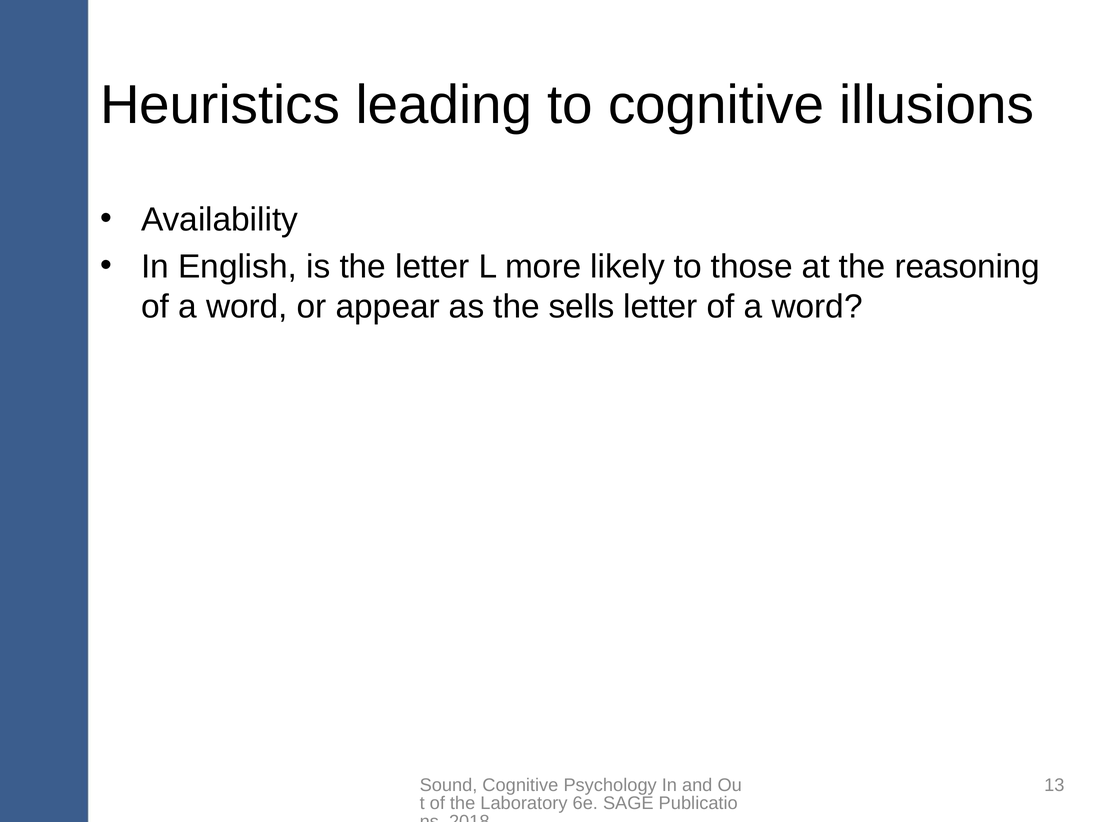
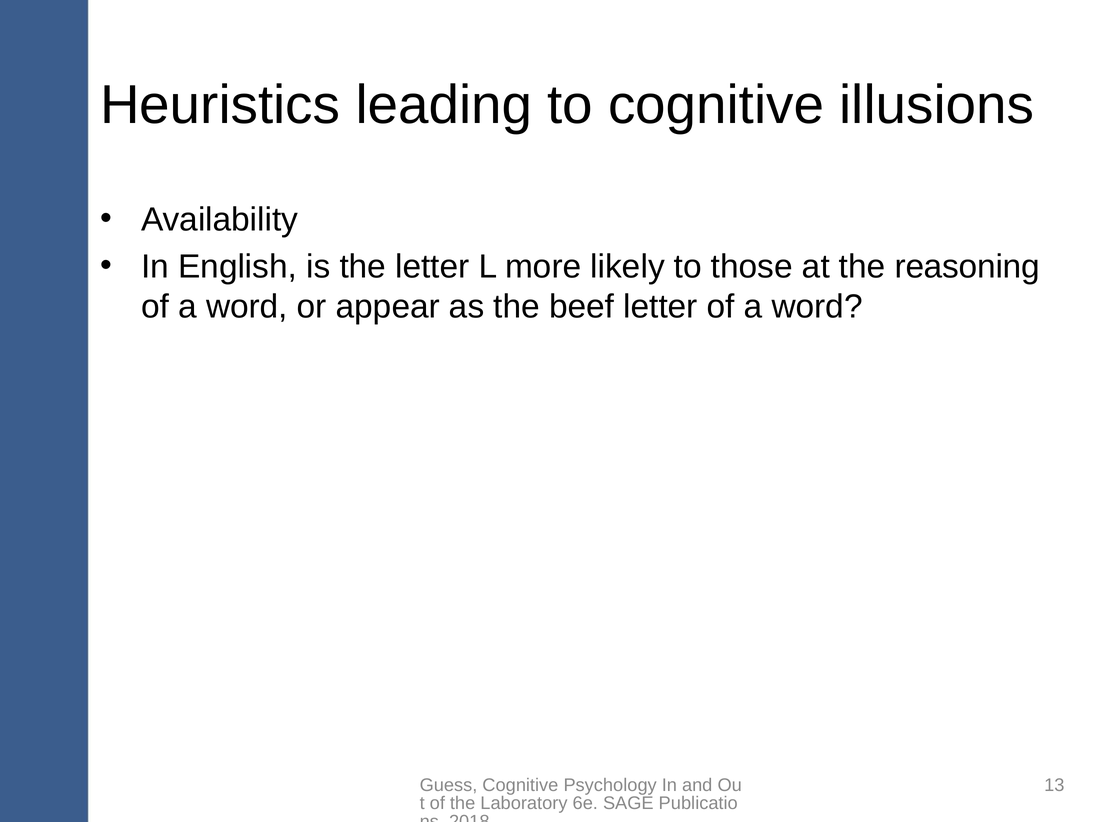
sells: sells -> beef (582, 307)
Sound: Sound -> Guess (449, 785)
